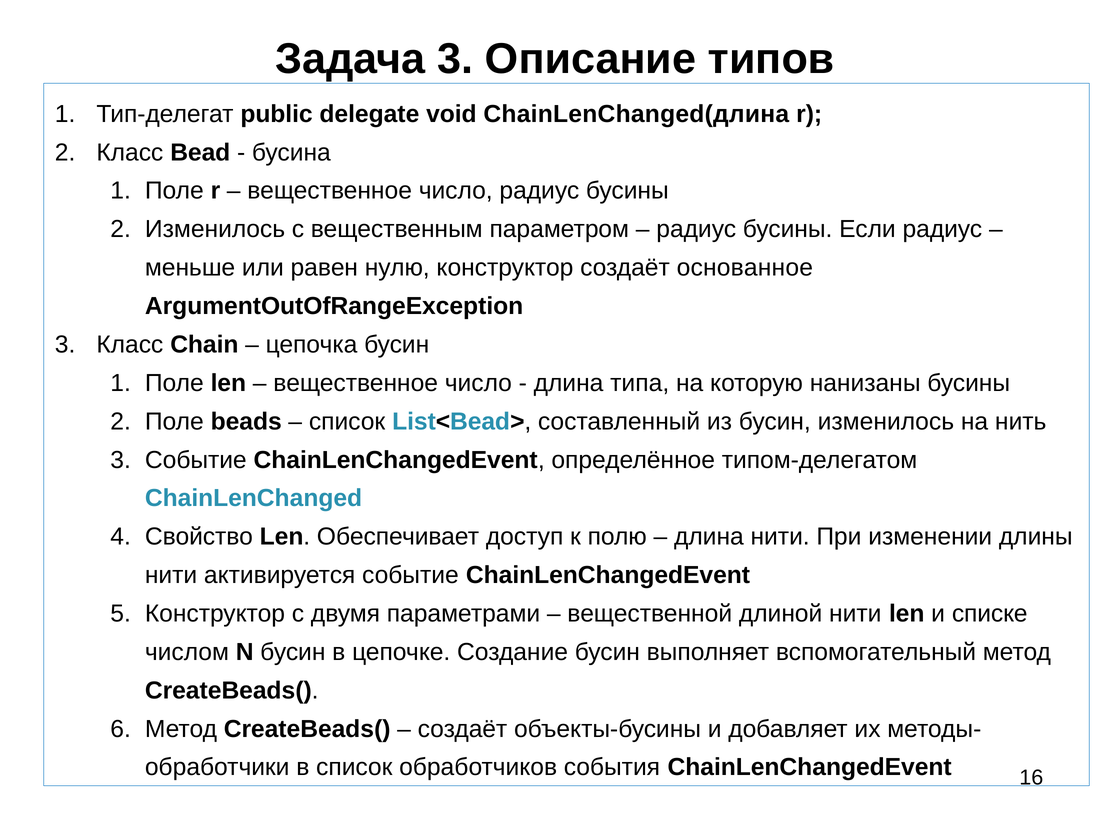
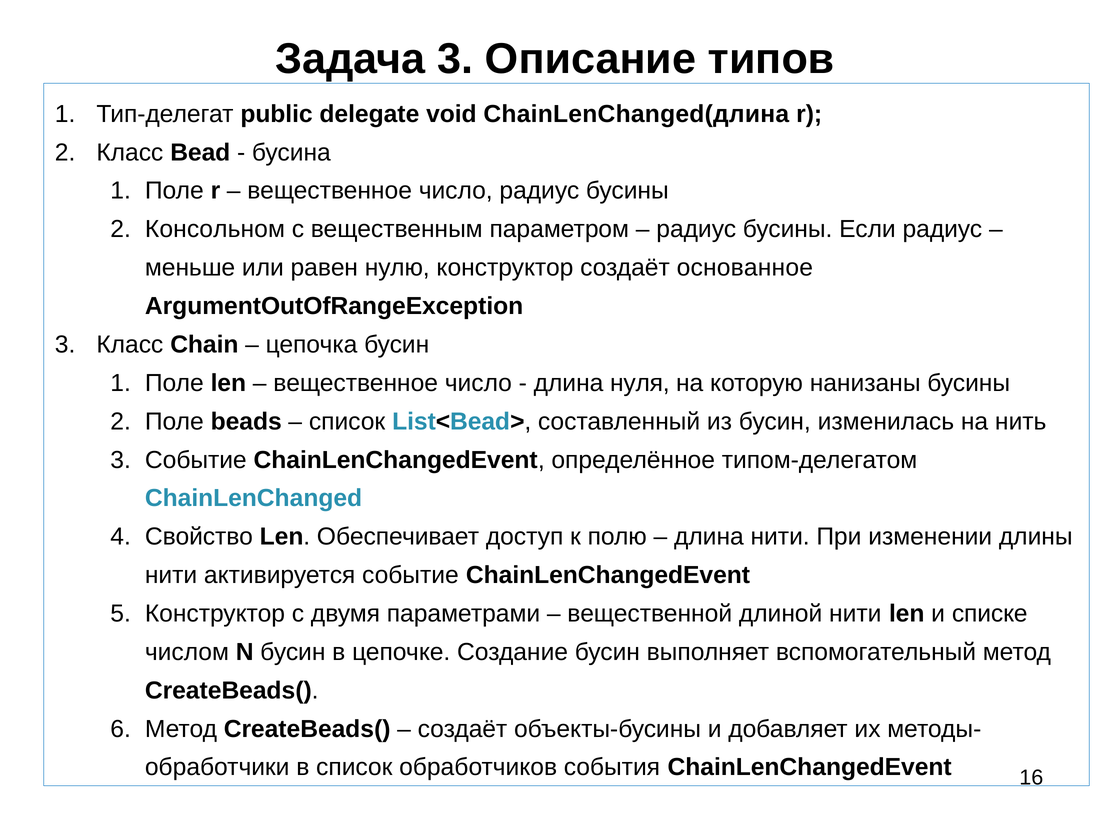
Изменилось: Изменилось -> Консольном (215, 229)
типа: типа -> нуля (640, 383)
бусин изменилось: изменилось -> изменилась (886, 422)
